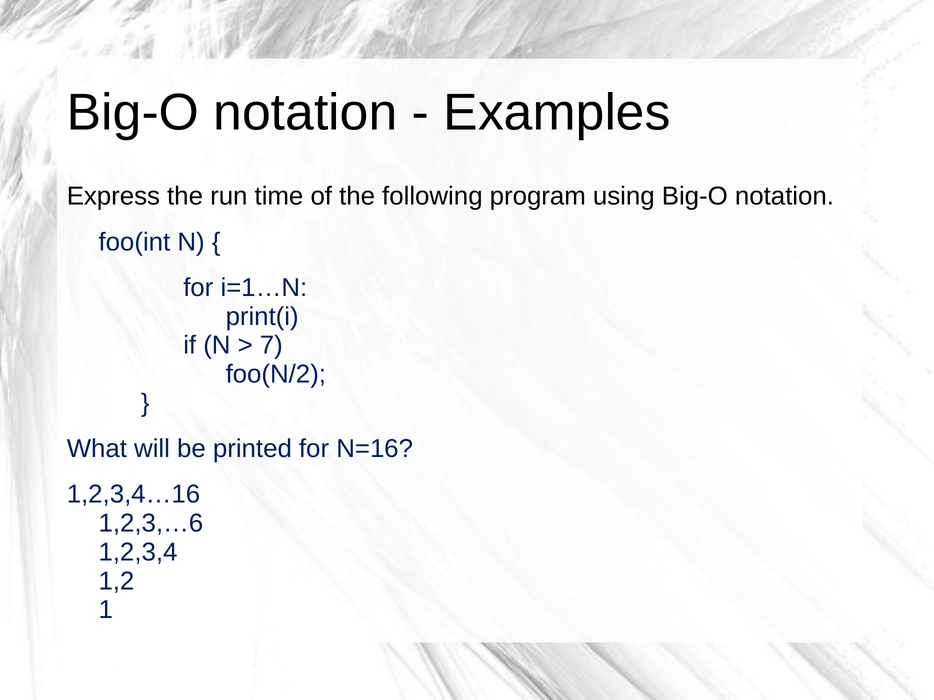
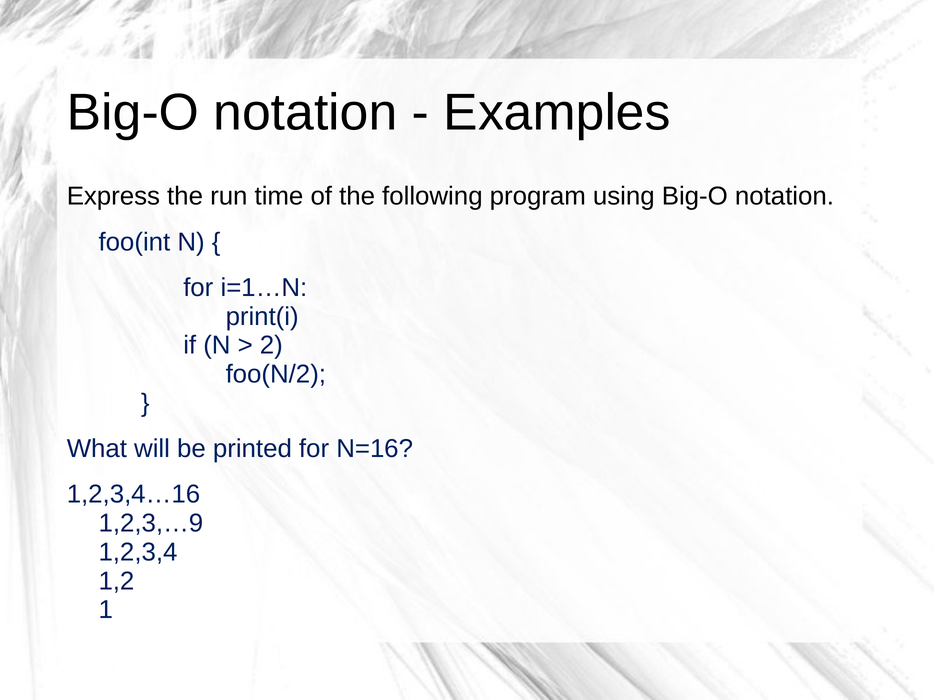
7: 7 -> 2 (271, 346)
1,2,3,…6: 1,2,3,…6 -> 1,2,3,…9 (151, 524)
